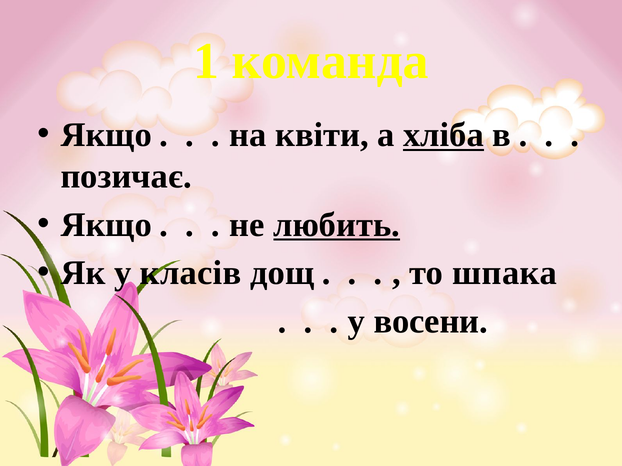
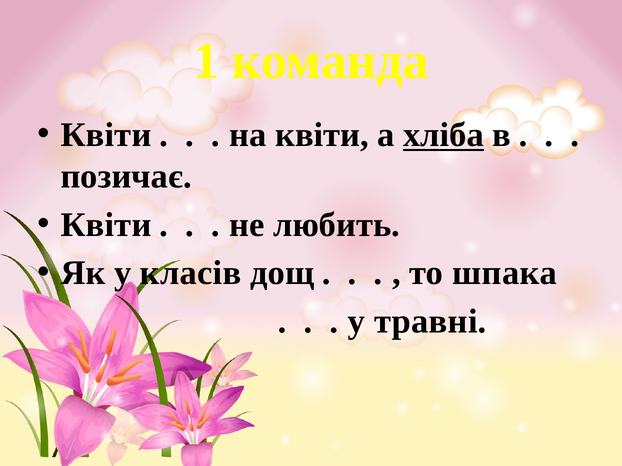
Якщо: Якщо -> Квіти (106, 135)
Якщо: Якщо -> Квіти (106, 225)
любить underline: present -> none (337, 225)
восени: восени -> травні (430, 322)
